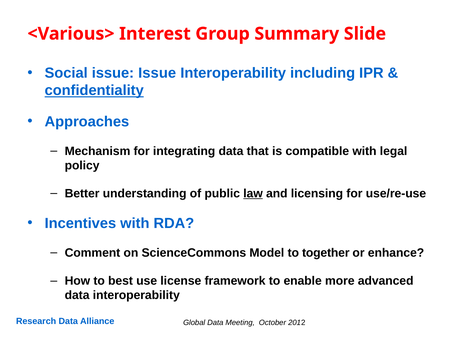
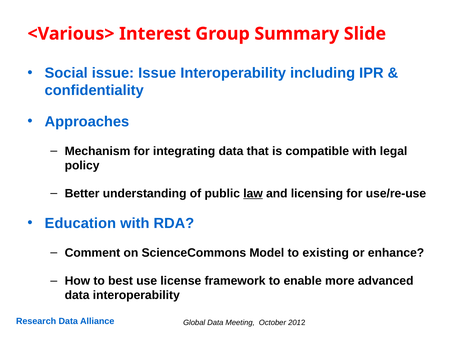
confidentiality underline: present -> none (94, 90)
Incentives: Incentives -> Education (80, 223)
together: together -> existing (326, 252)
